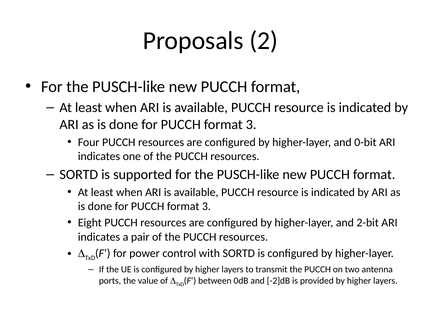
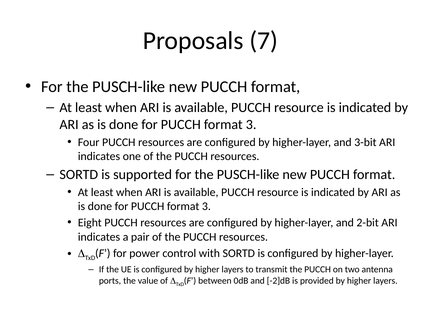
2: 2 -> 7 (264, 41)
0-bit: 0-bit -> 3-bit (365, 142)
